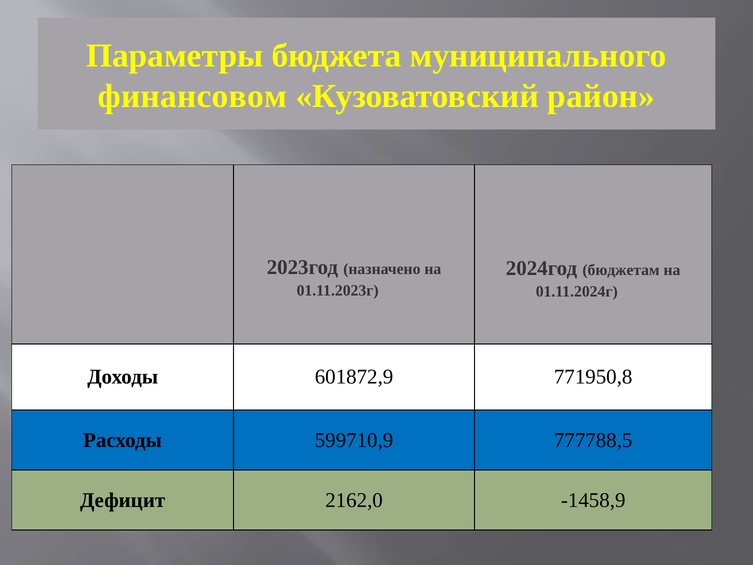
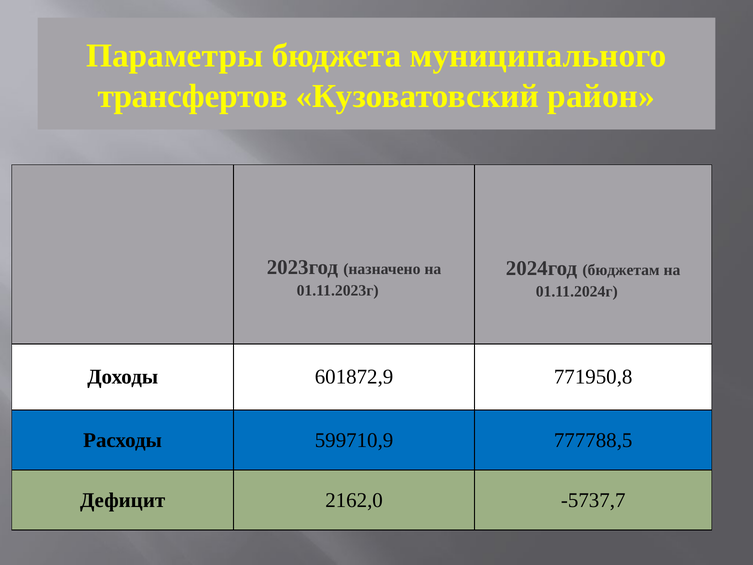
финансовом: финансовом -> трансфертов (193, 96)
-1458,9: -1458,9 -> -5737,7 (593, 500)
